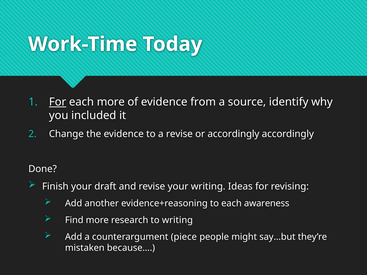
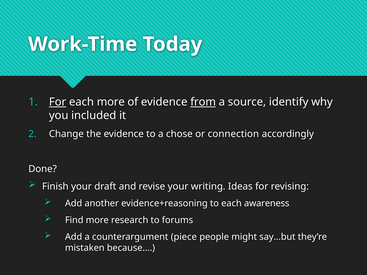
from underline: none -> present (203, 102)
a revise: revise -> chose (179, 134)
or accordingly: accordingly -> connection (233, 134)
to writing: writing -> forums (177, 220)
